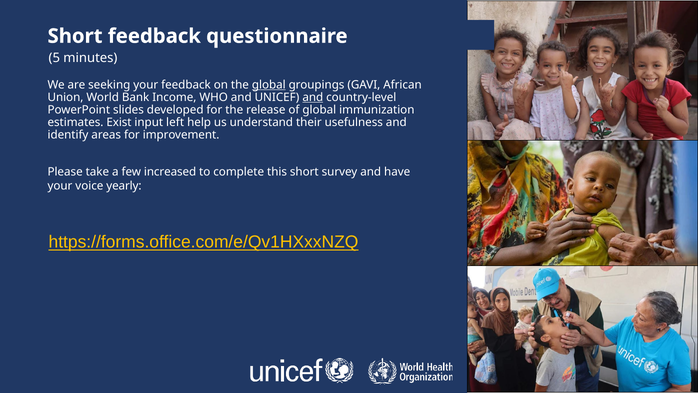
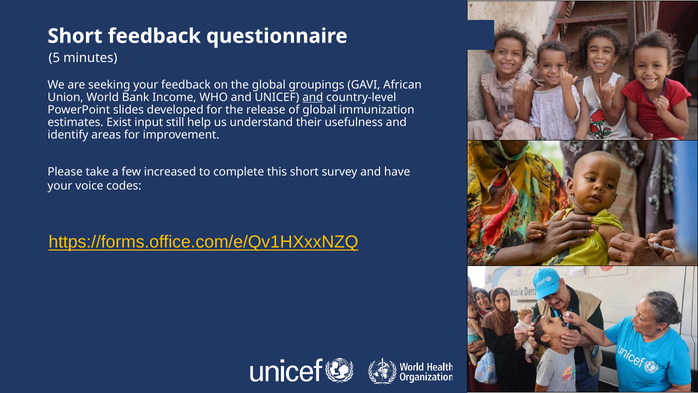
global underline: present -> none (269, 85)
left: left -> still (175, 122)
yearly: yearly -> codes (124, 186)
